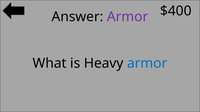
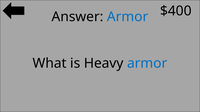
Armor colour: purple -> blue (128, 17)
